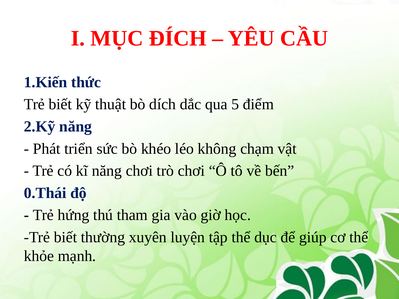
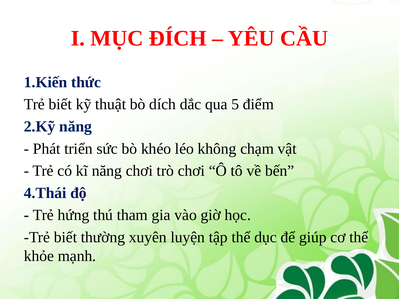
0.Thái: 0.Thái -> 4.Thái (45, 193)
